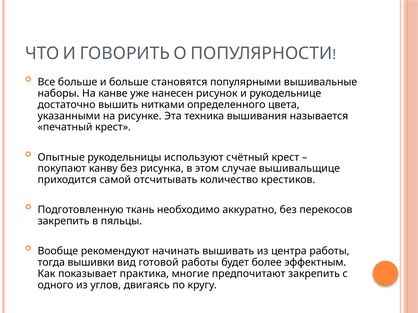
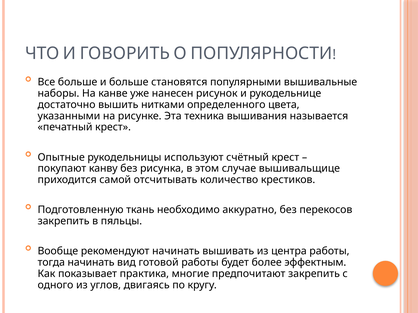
тогда вышивки: вышивки -> начинать (91, 263)
